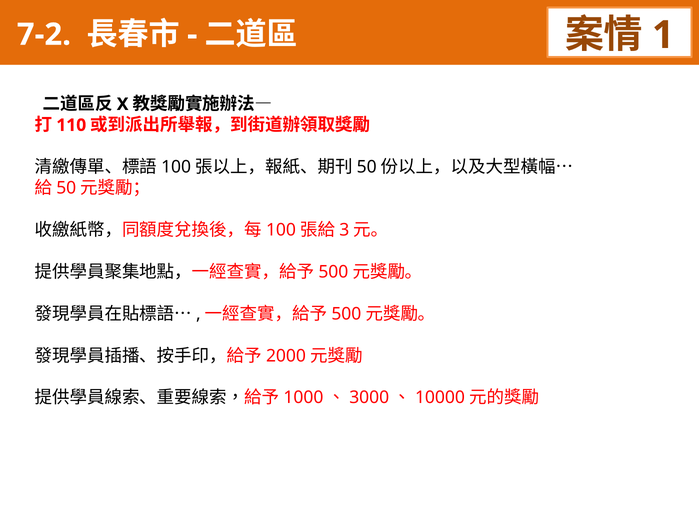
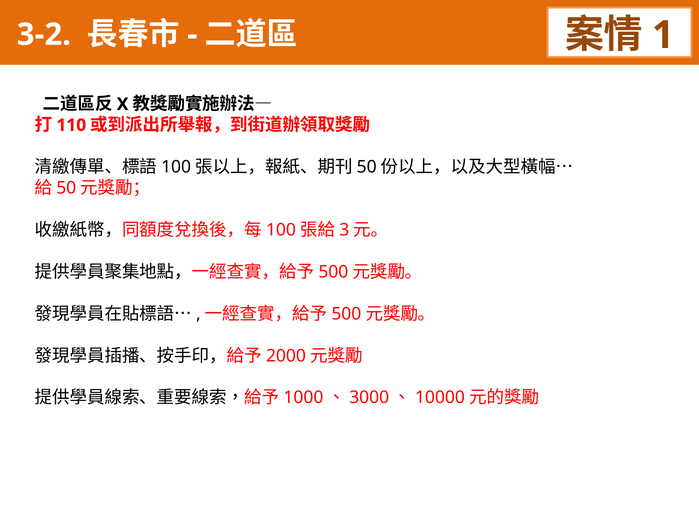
7-2: 7-2 -> 3-2 (44, 35)
